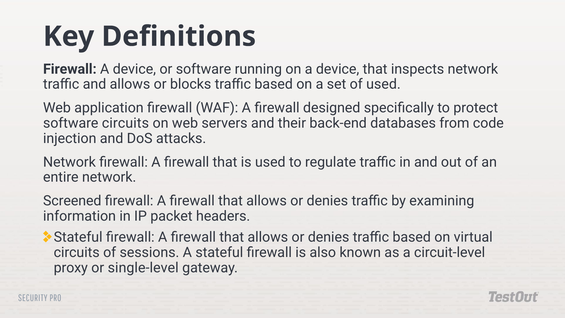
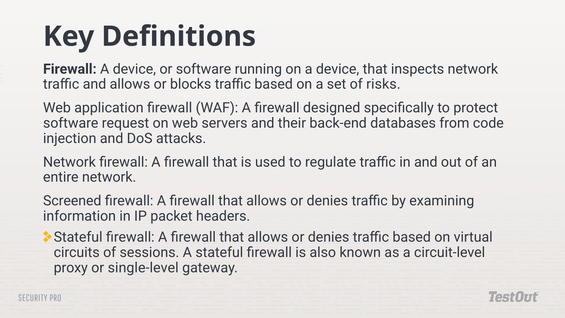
of used: used -> risks (383, 84)
software circuits: circuits -> request (125, 123)
